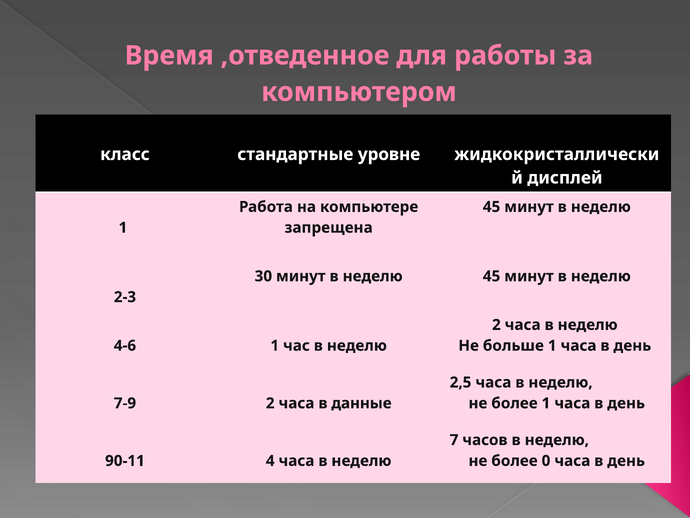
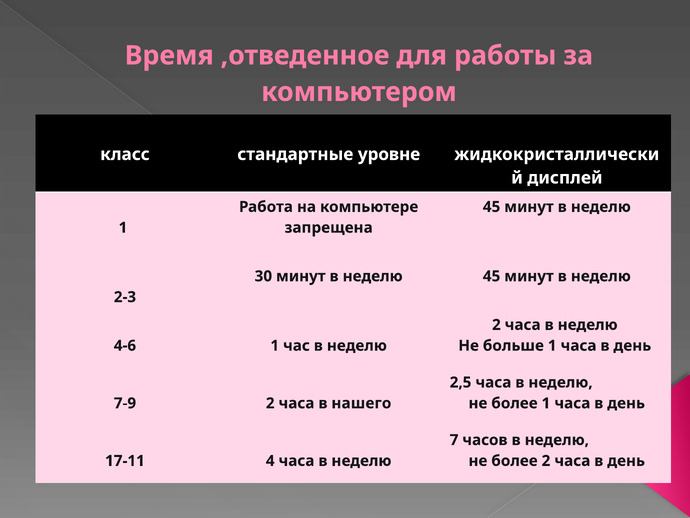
данные: данные -> нашего (361, 403)
90-11: 90-11 -> 17-11 (125, 460)
более 0: 0 -> 2 (546, 460)
